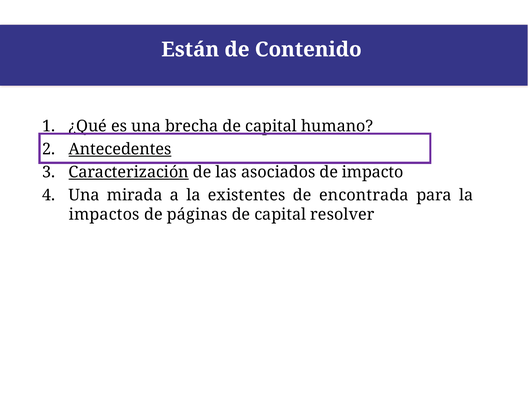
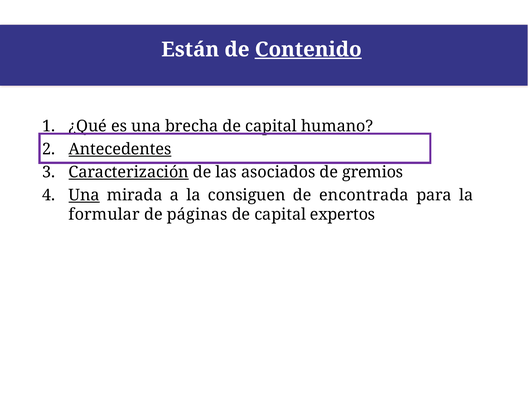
Contenido underline: none -> present (308, 50)
impacto: impacto -> gremios (373, 172)
Una underline: none -> present (84, 195)
existentes: existentes -> consiguen (247, 195)
impactos: impactos -> formular (104, 215)
resolver: resolver -> expertos (343, 215)
